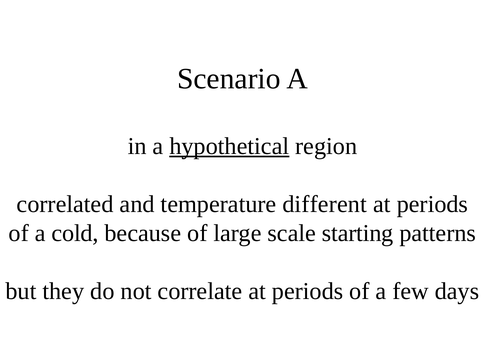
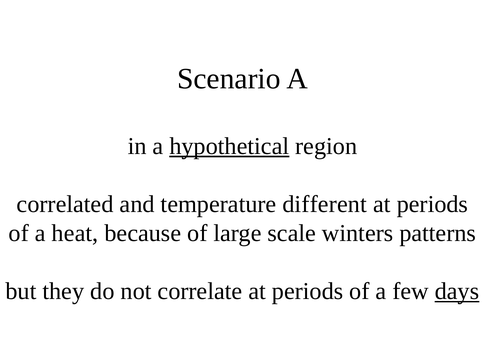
cold: cold -> heat (75, 234)
starting: starting -> winters (358, 234)
days underline: none -> present (457, 292)
